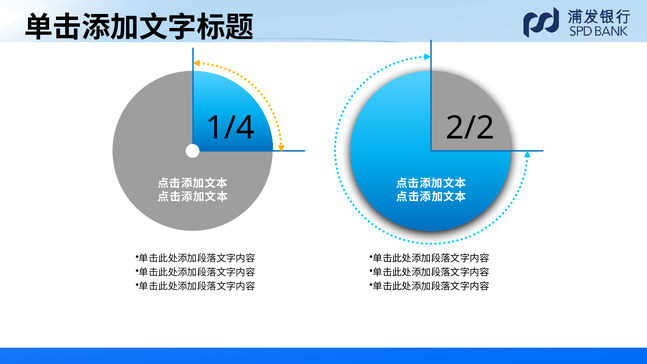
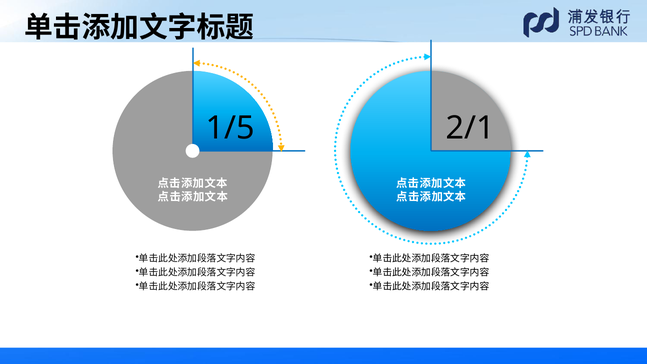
1/4: 1/4 -> 1/5 (230, 128)
2/2: 2/2 -> 2/1 (470, 128)
